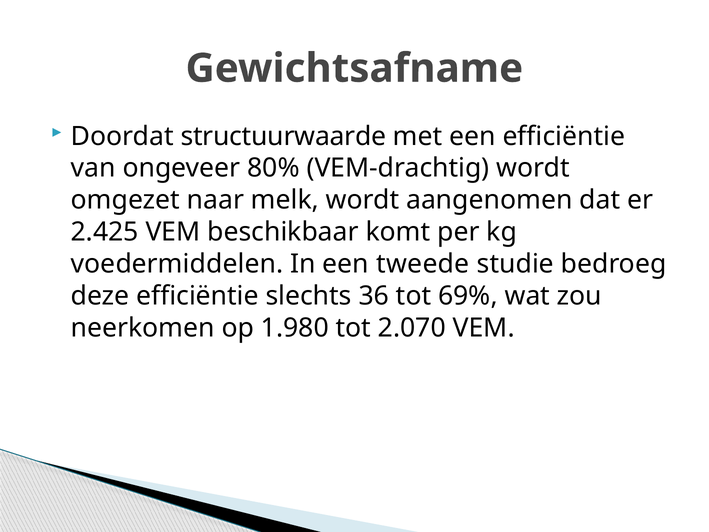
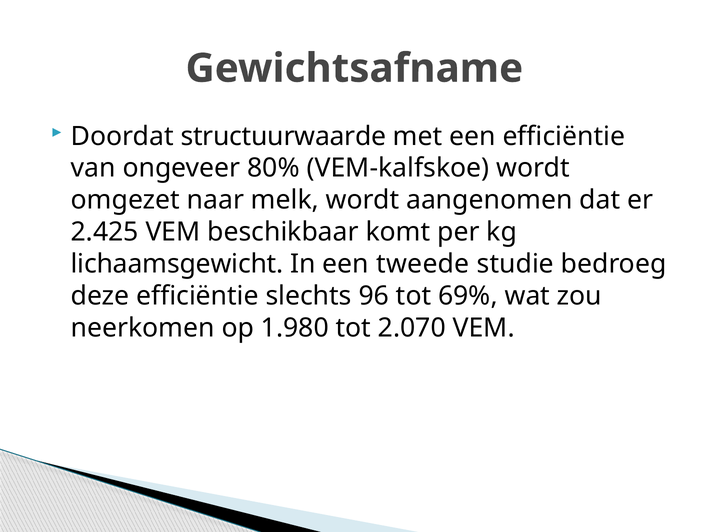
VEM-drachtig: VEM-drachtig -> VEM-kalfskoe (398, 168)
voedermiddelen: voedermiddelen -> lichaamsgewicht (177, 264)
36: 36 -> 96 (374, 296)
